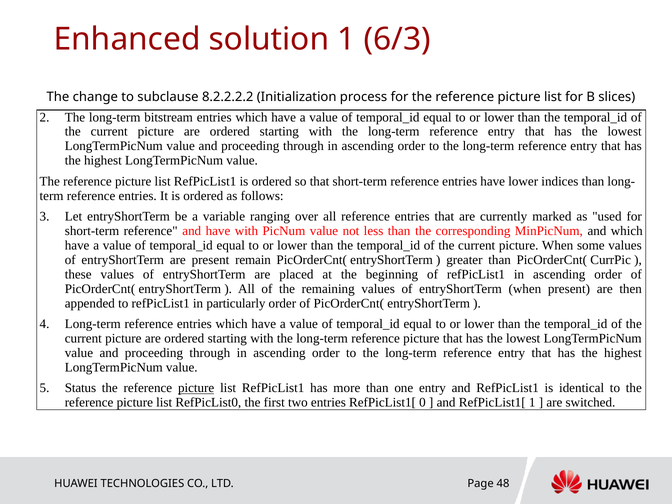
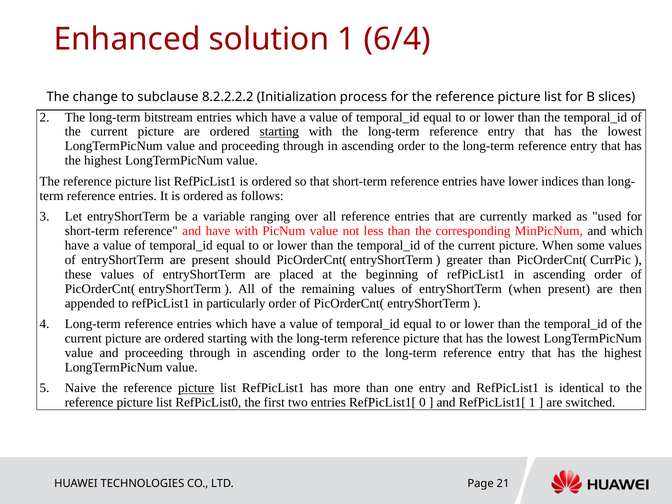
6/3: 6/3 -> 6/4 (397, 39)
starting underline: none -> present (279, 132)
remain: remain -> should (253, 260)
Status: Status -> Naive (80, 388)
48: 48 -> 21 (503, 484)
